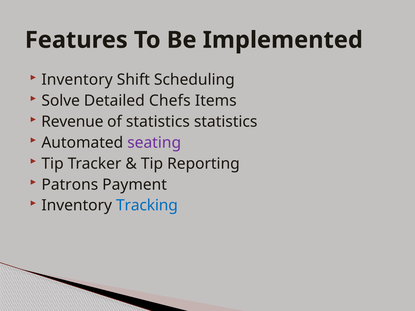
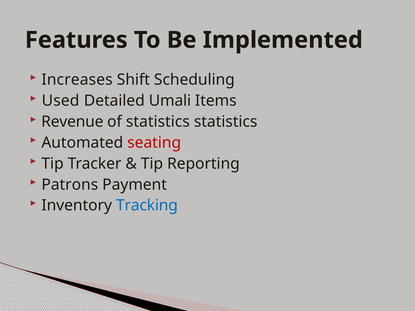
Inventory: Inventory -> Increases (77, 80)
Solve: Solve -> Used (61, 101)
Chefs: Chefs -> Umali (170, 101)
seating colour: purple -> red (154, 143)
